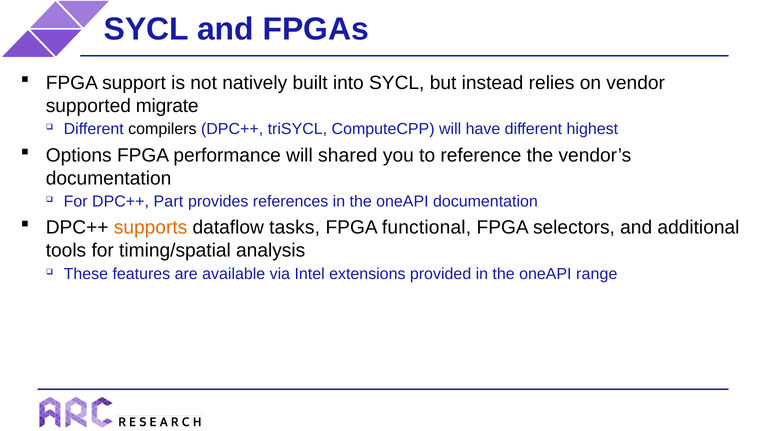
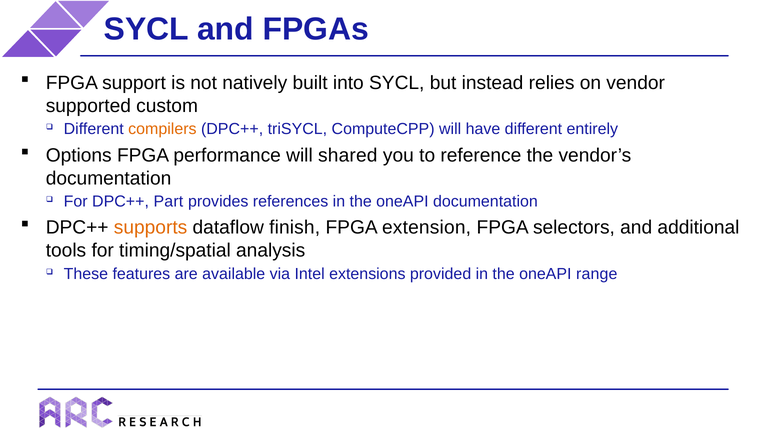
migrate: migrate -> custom (167, 106)
compilers colour: black -> orange (162, 129)
highest: highest -> entirely (592, 129)
tasks: tasks -> finish (295, 228)
functional: functional -> extension (427, 228)
